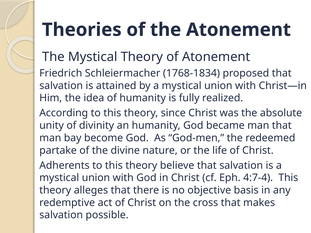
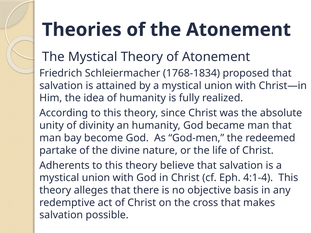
4:7-4: 4:7-4 -> 4:1-4 (258, 178)
